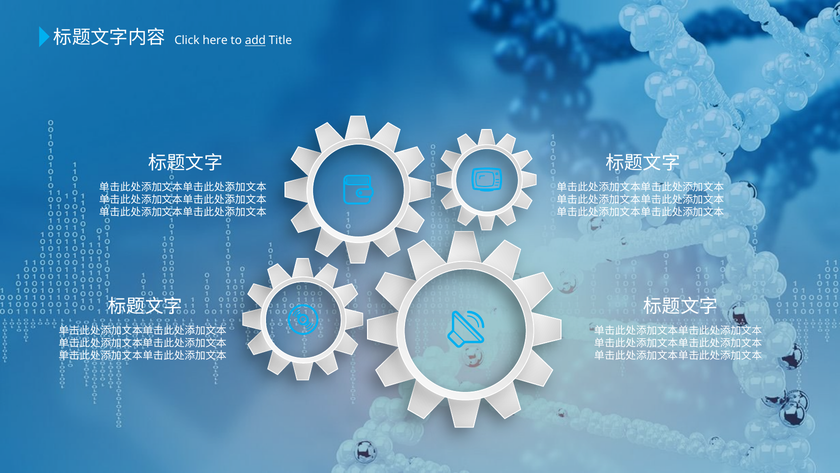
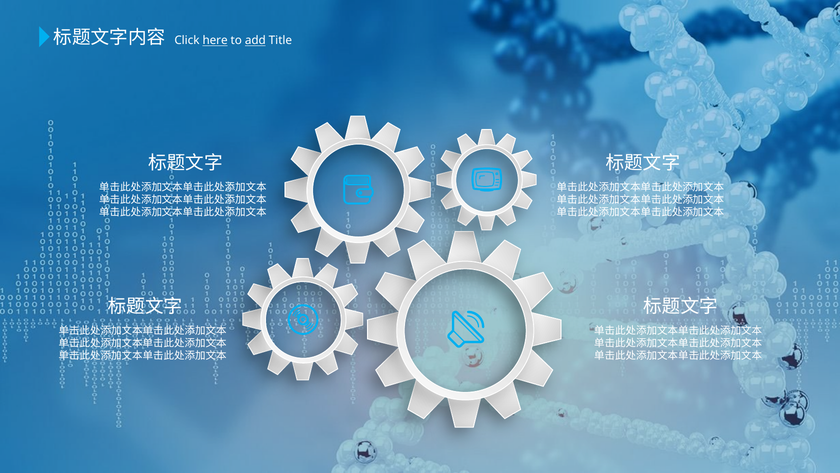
here underline: none -> present (215, 41)
